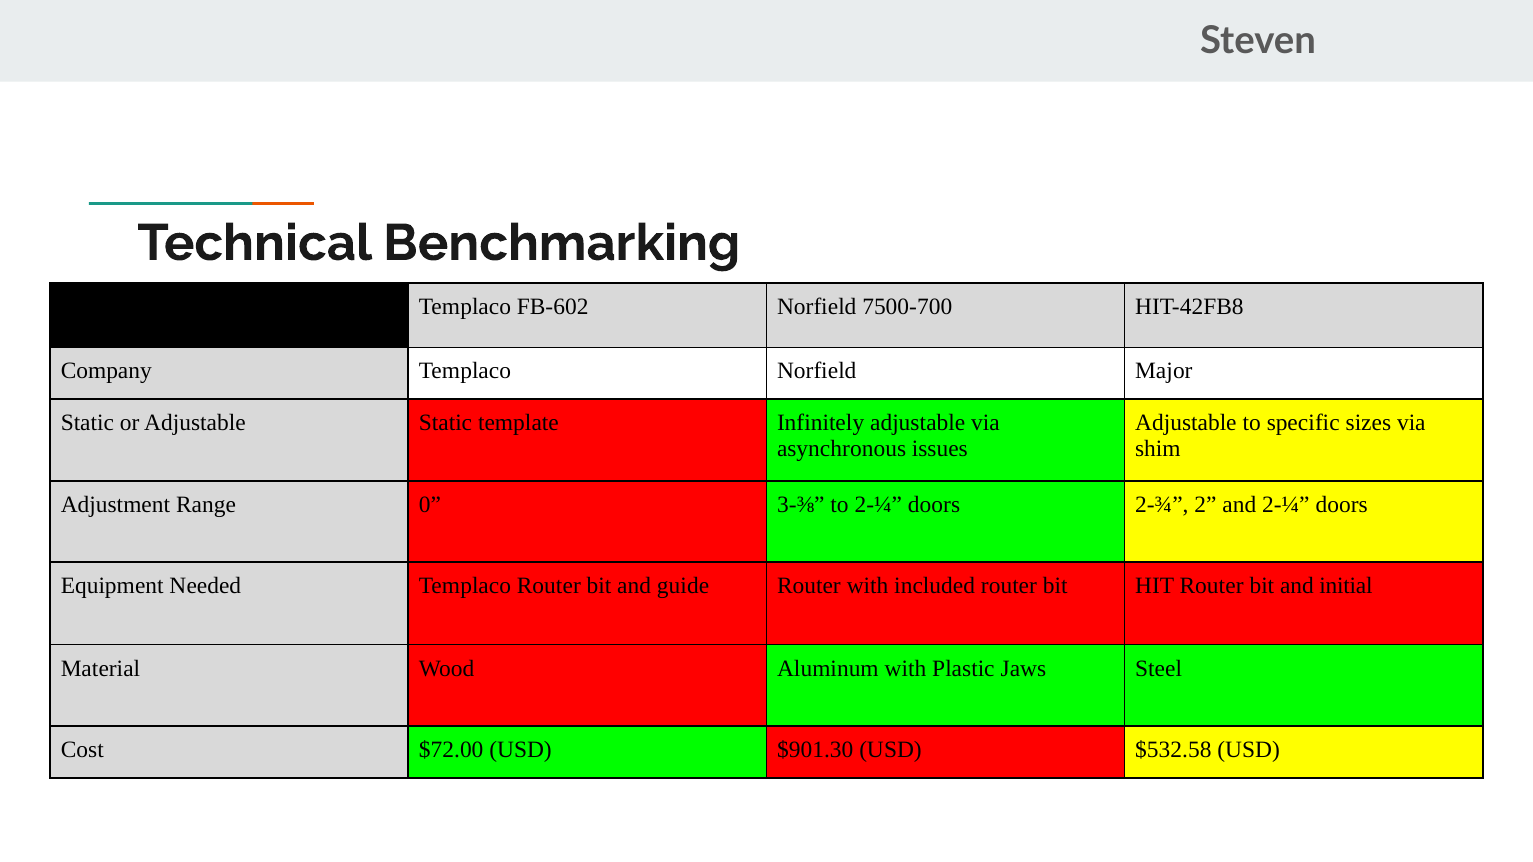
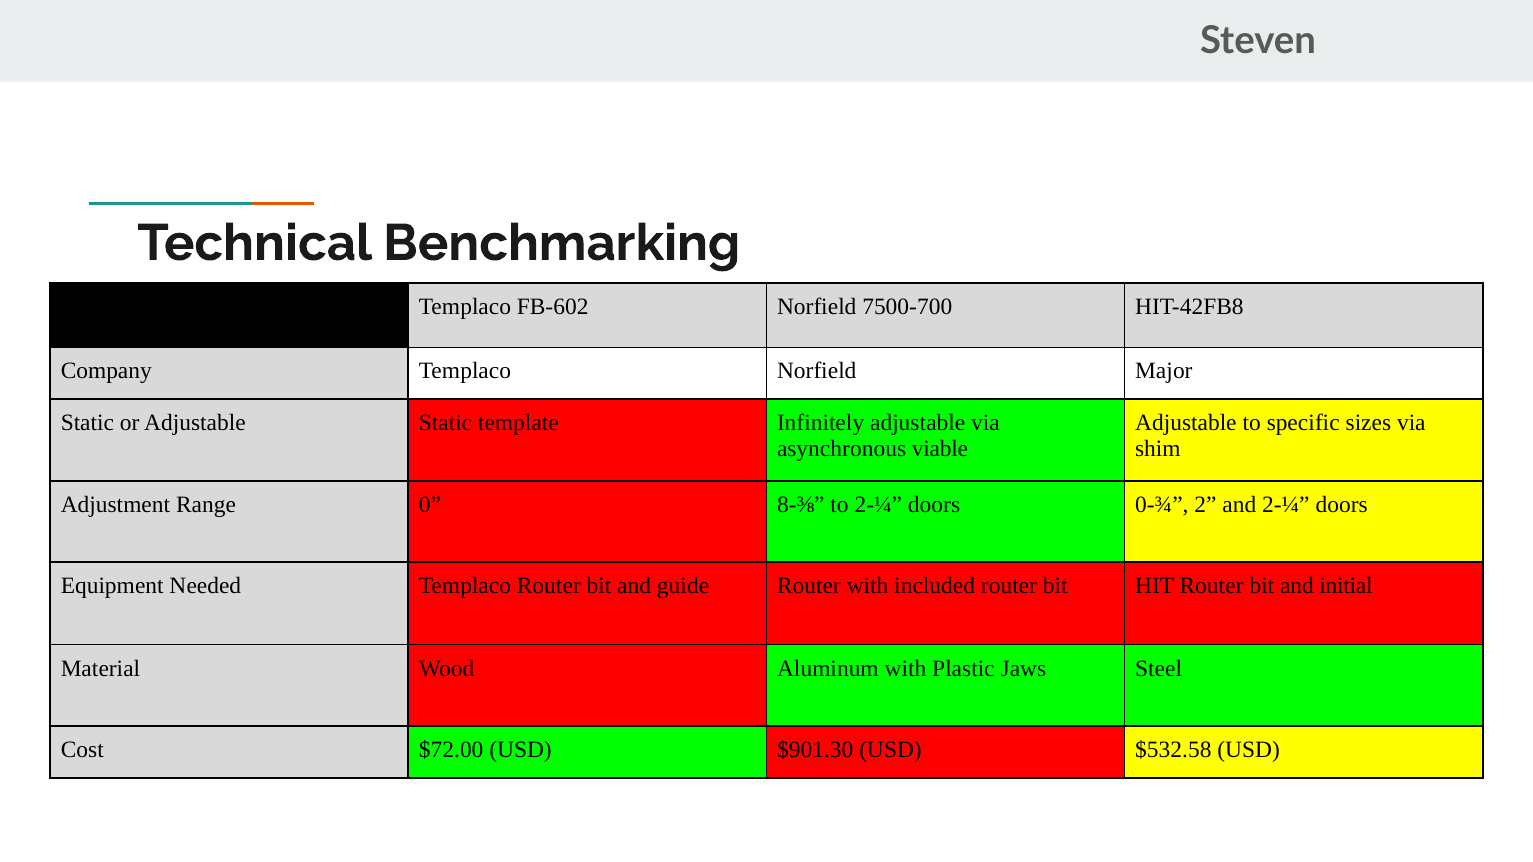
issues: issues -> viable (940, 449)
3-⅜: 3-⅜ -> 8-⅜ (801, 505)
2-¾: 2-¾ -> 0-¾ (1162, 505)
